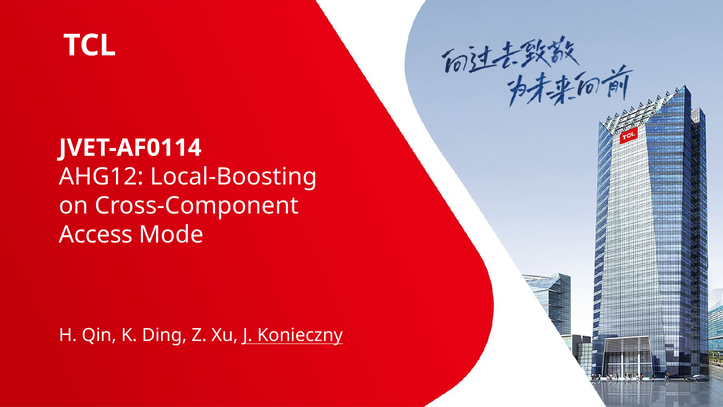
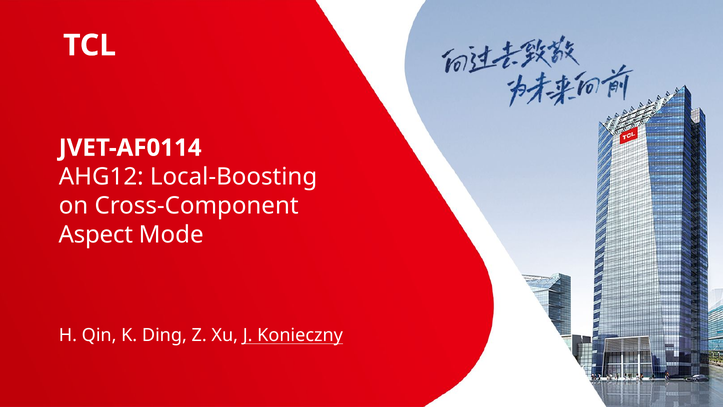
Access: Access -> Aspect (96, 234)
